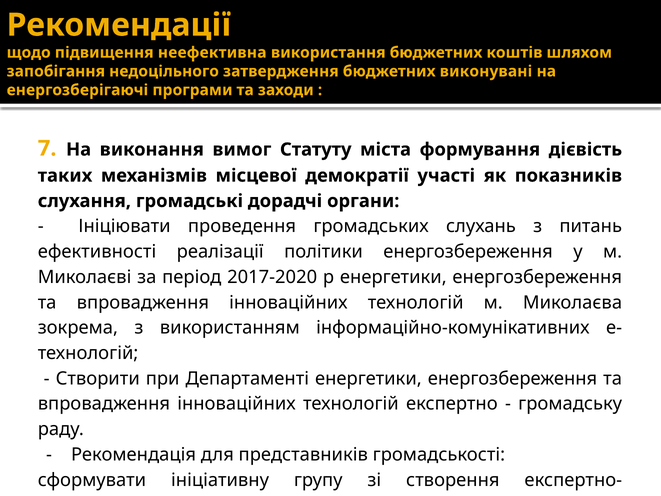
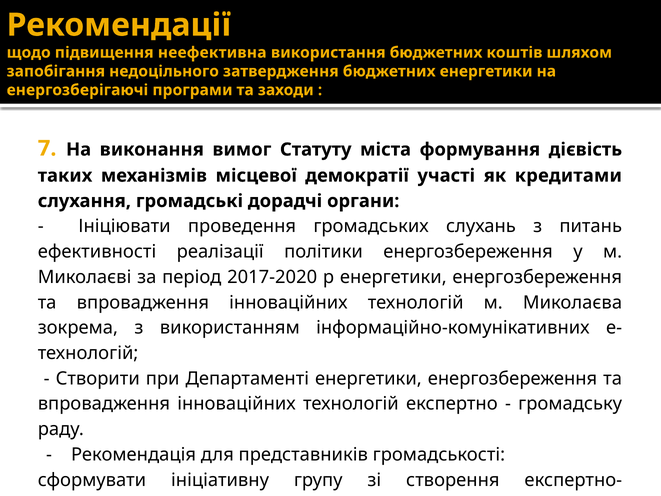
бюджетних виконувані: виконувані -> енергетики (486, 71)
показників: показників -> кредитами (568, 176)
